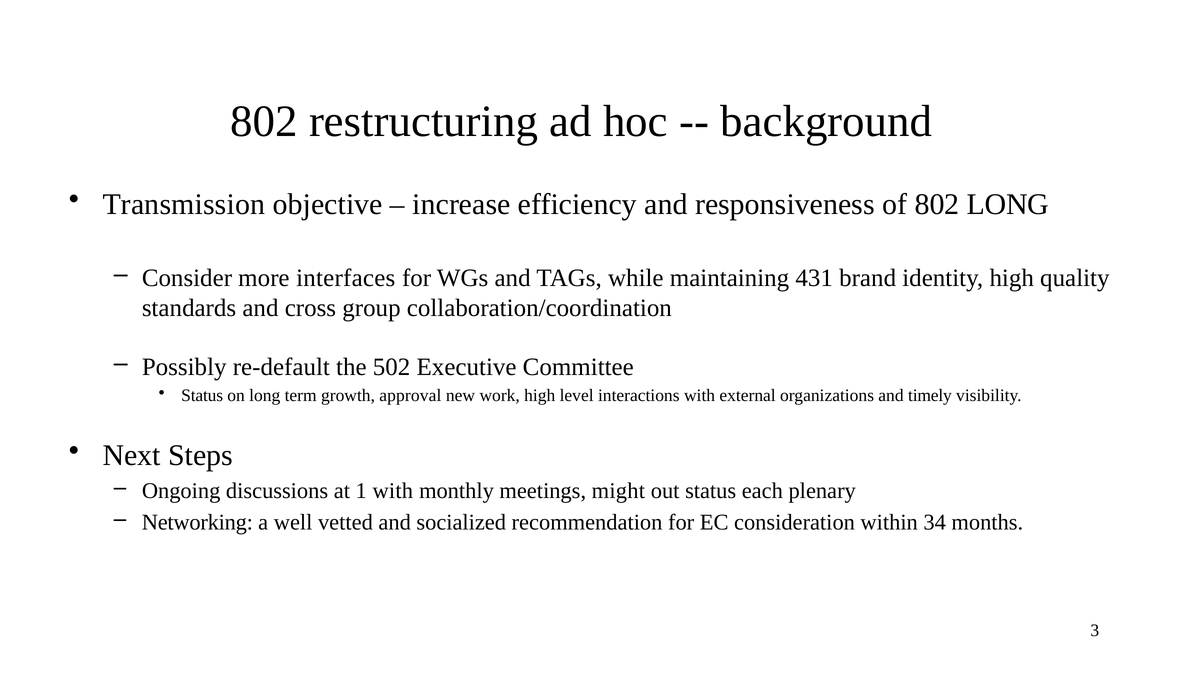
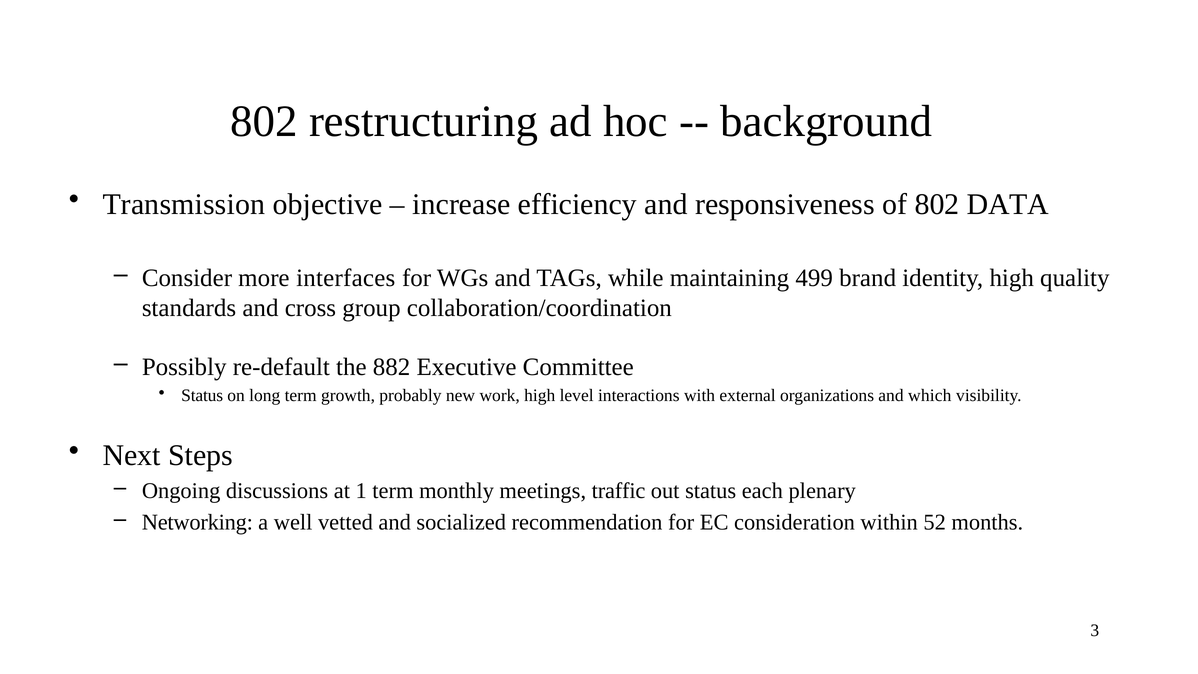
802 LONG: LONG -> DATA (1008, 204)
431: 431 -> 499 (814, 278)
502: 502 -> 882 (392, 367)
approval: approval -> probably (410, 396)
timely: timely -> which (930, 396)
1 with: with -> term (393, 491)
might: might -> traffic (619, 491)
34: 34 -> 52 (935, 522)
